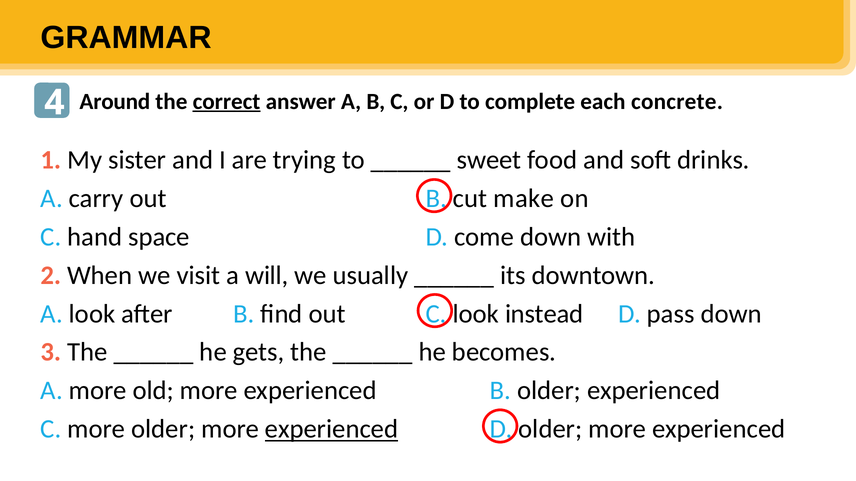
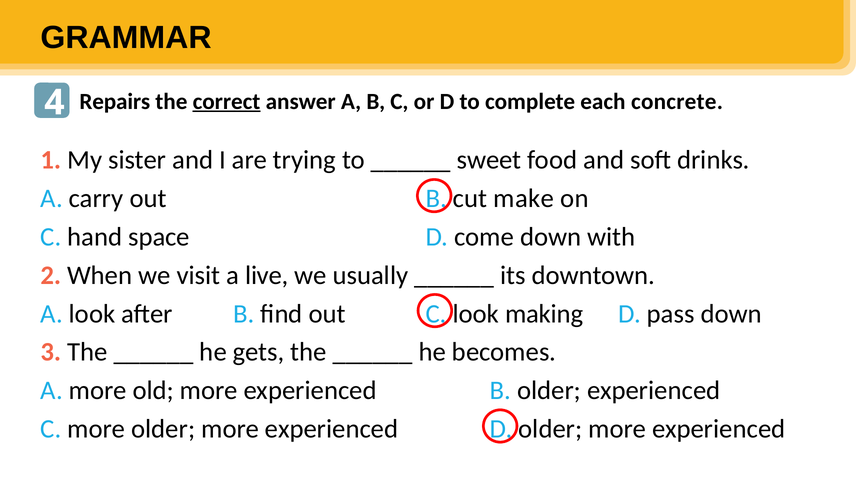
Around: Around -> Repairs (115, 101)
will: will -> live (267, 275)
instead: instead -> making (544, 314)
experienced underline: present -> none (332, 430)
